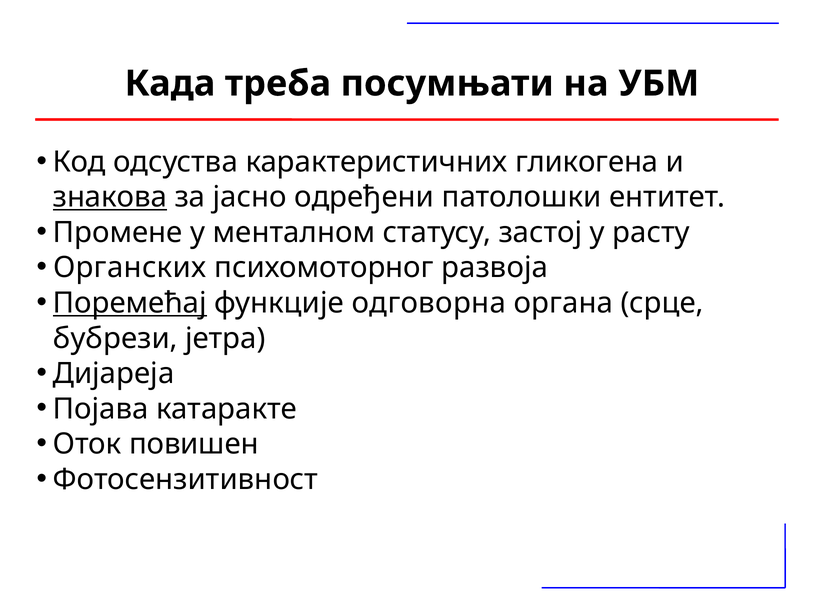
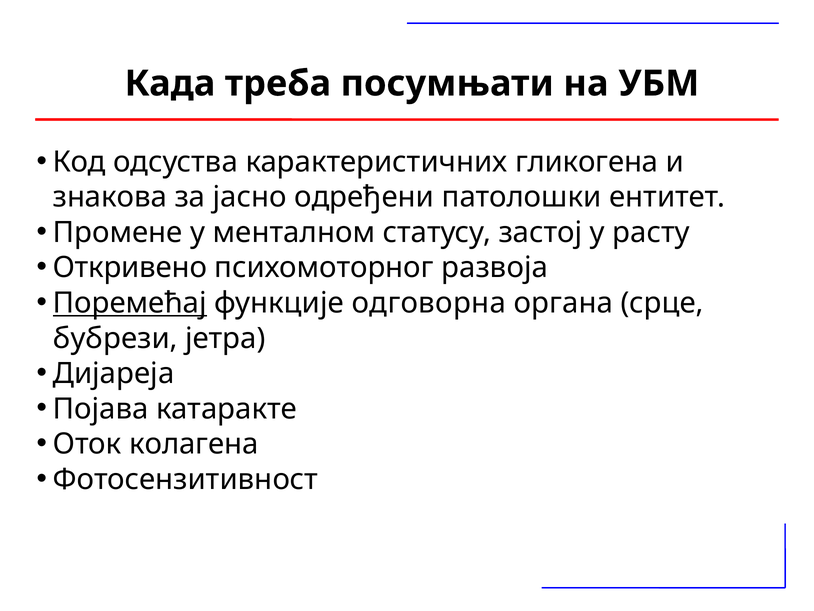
знакова underline: present -> none (110, 197)
Органских: Органских -> Откривено (130, 268)
повишен: повишен -> колагена (194, 444)
